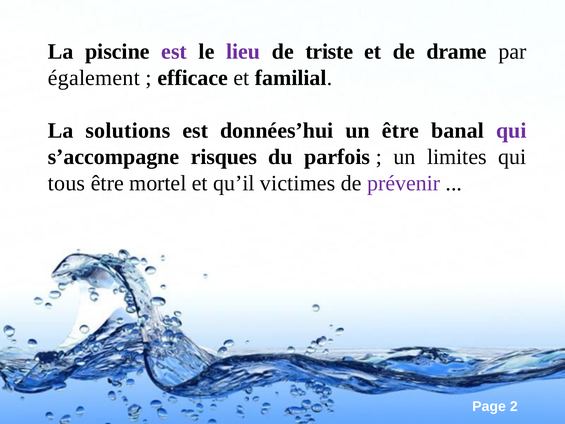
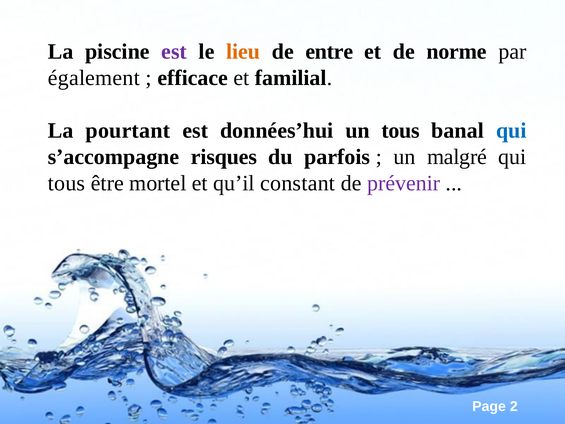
lieu colour: purple -> orange (243, 51)
triste: triste -> entre (329, 51)
drame: drame -> norme (457, 51)
solutions: solutions -> pourtant (128, 131)
un être: être -> tous (401, 131)
qui colour: purple -> blue (511, 131)
limites: limites -> malgré (457, 157)
victimes: victimes -> constant (298, 183)
